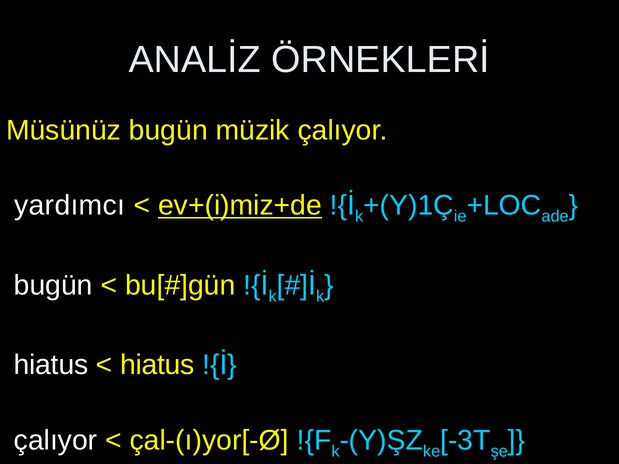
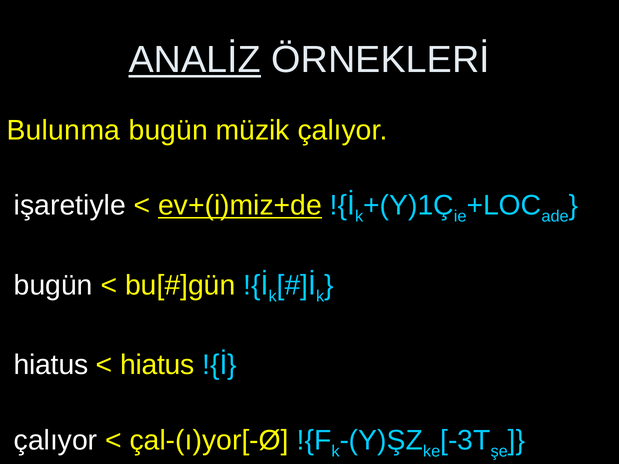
ANALİZ underline: none -> present (195, 60)
Müsünüz: Müsünüz -> Bulunma (63, 130)
yardımcı: yardımcı -> işaretiyle (70, 206)
